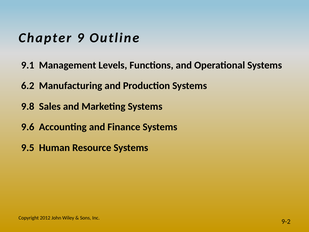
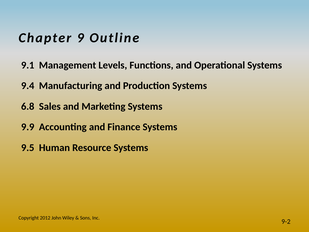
6.2: 6.2 -> 9.4 (28, 86)
9.8: 9.8 -> 6.8 (28, 106)
9.6: 9.6 -> 9.9 (28, 127)
